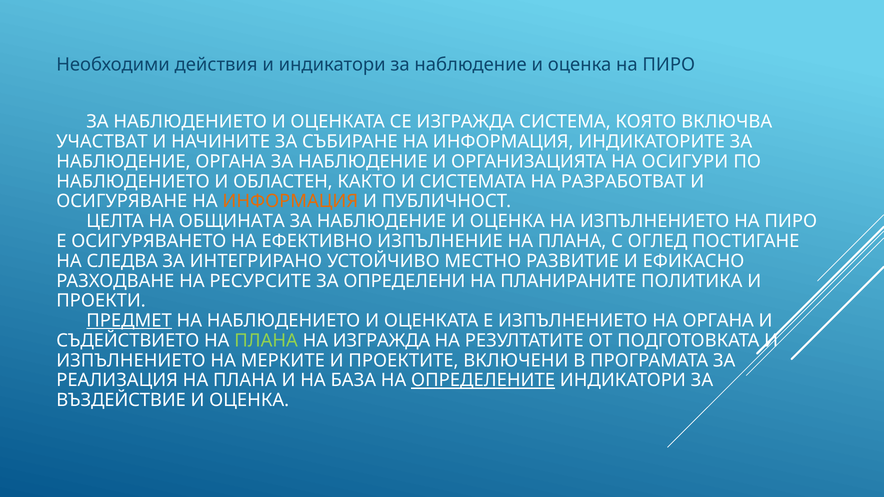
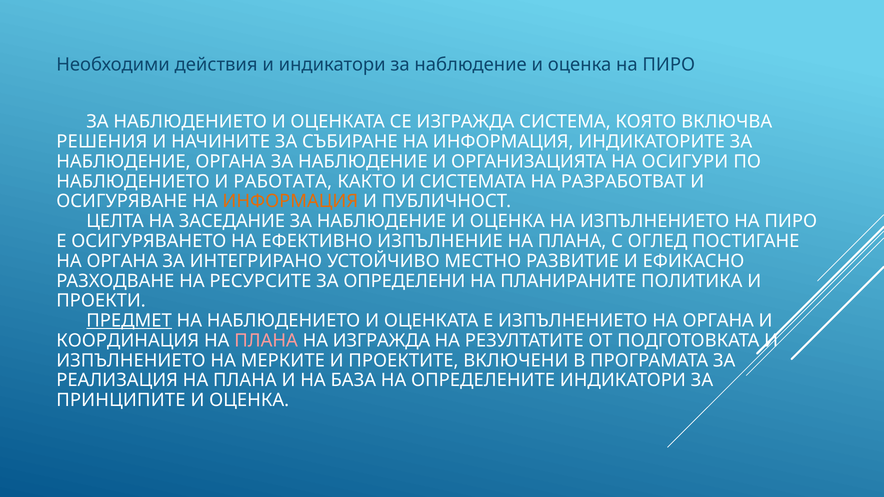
УЧАСТВАТ: УЧАСТВАТ -> РЕШЕНИЯ (102, 142)
ОБЛАСТЕН: ОБЛАСТЕН -> РАБОТАТА (283, 182)
ОБЩИНАТА: ОБЩИНАТА -> ЗАСЕДАНИЕ (232, 221)
СЛЕДВА: СЛЕДВА -> ОРГАНА (122, 261)
СЪДЕЙСТВИЕТО: СЪДЕЙСТВИЕТО -> КООРДИНАЦИЯ (128, 341)
ПЛАНА colour: light green -> pink (266, 341)
ОПРЕДЕЛЕНИТЕ underline: present -> none (483, 381)
ВЪЗДЕЙСТВИЕ: ВЪЗДЕЙСТВИЕ -> ПРИНЦИПИТЕ (121, 400)
